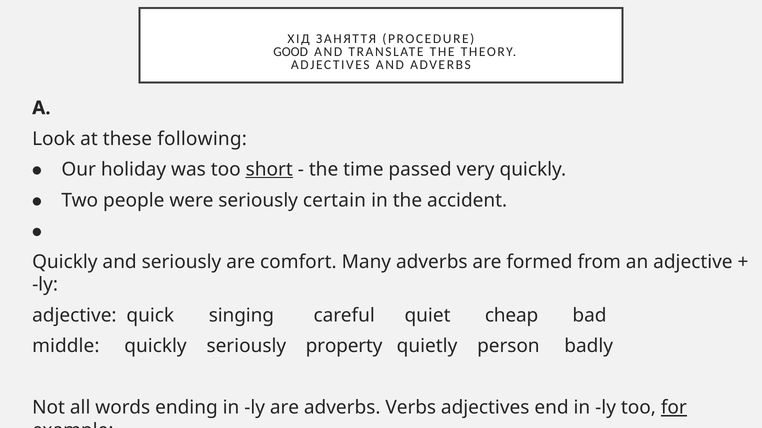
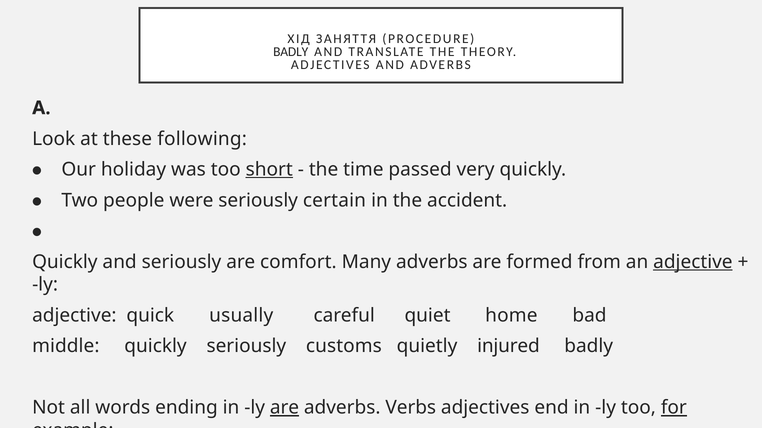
GOOD: GOOD -> BADLY (291, 52)
adjective underline: none -> present (693, 262)
singing: singing -> usually (241, 316)
cheap: cheap -> home (511, 316)
property: property -> customs (344, 347)
person: person -> injured (508, 347)
are underline: none -> present (285, 408)
